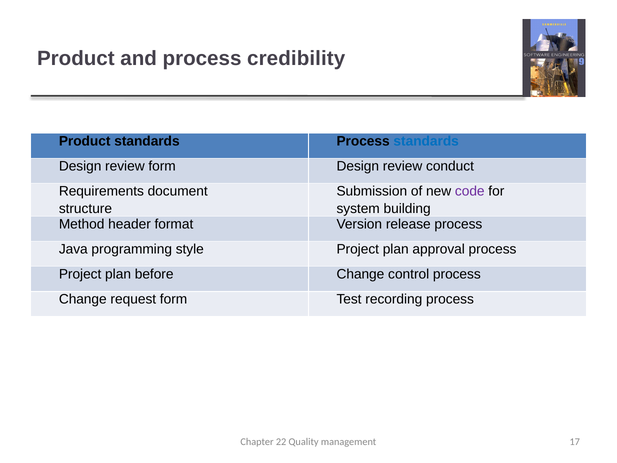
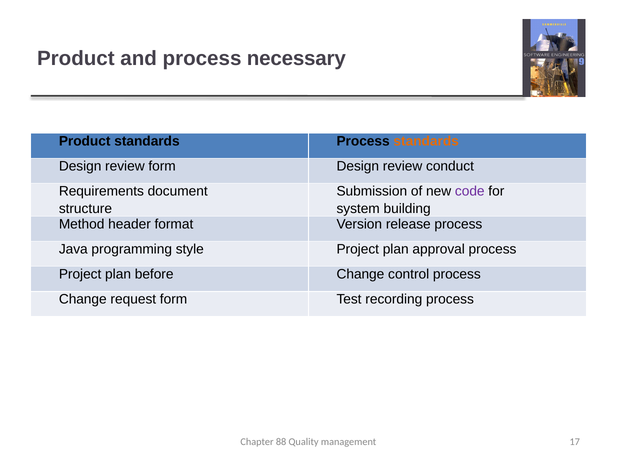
credibility: credibility -> necessary (296, 59)
standards colour: blue -> orange (426, 141)
22: 22 -> 88 (281, 442)
